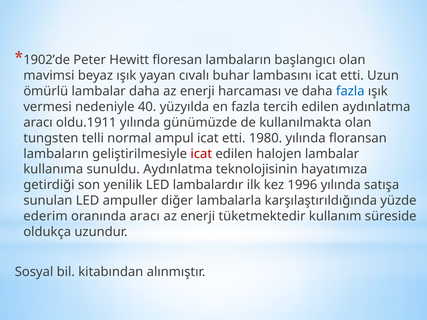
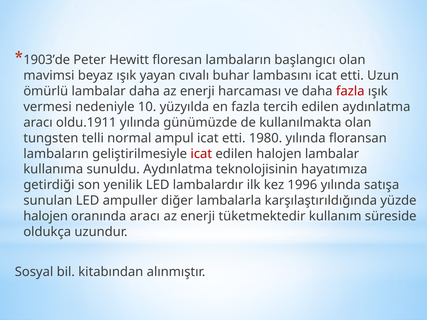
1902’de: 1902’de -> 1903’de (47, 60)
fazla colour: blue -> red (350, 91)
40: 40 -> 10 (147, 107)
ederim: ederim -> halojen (46, 216)
